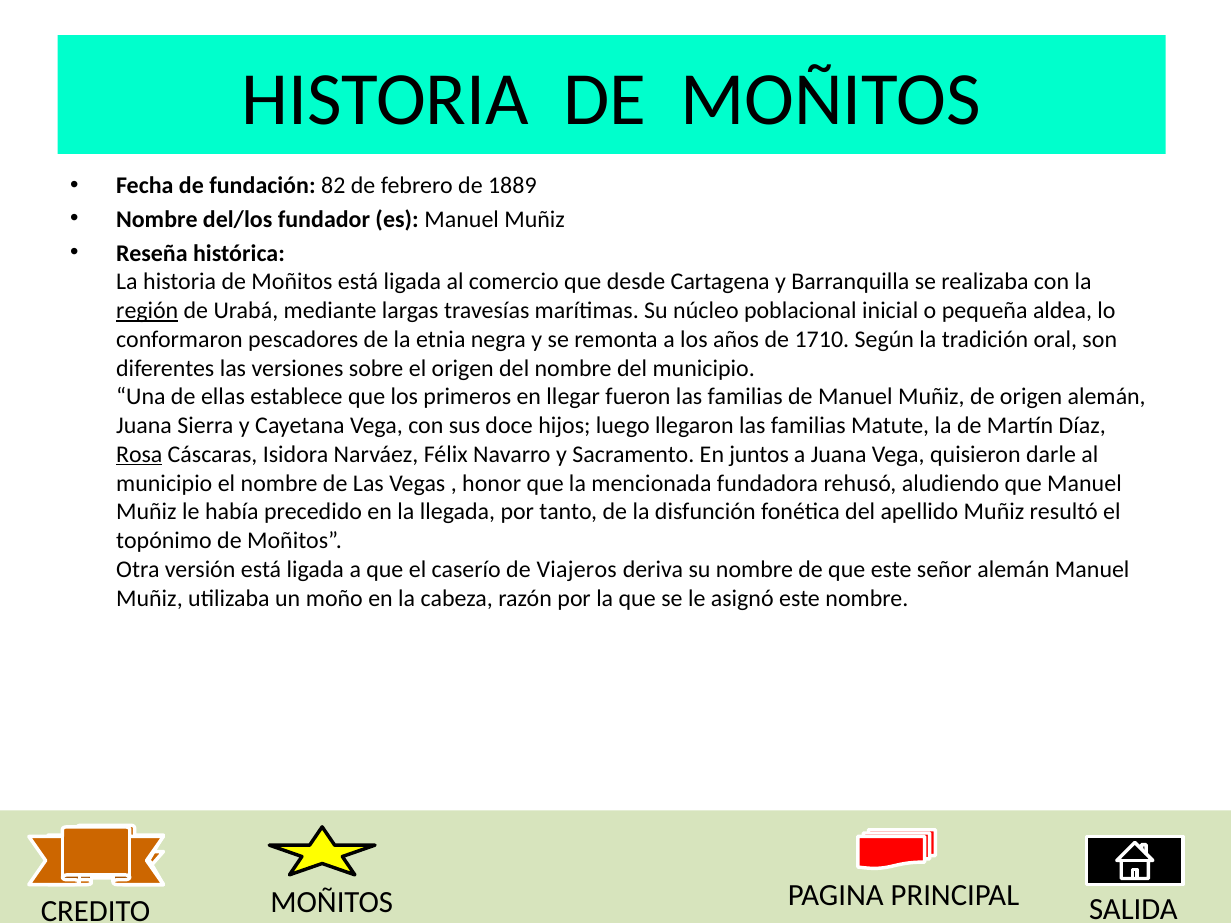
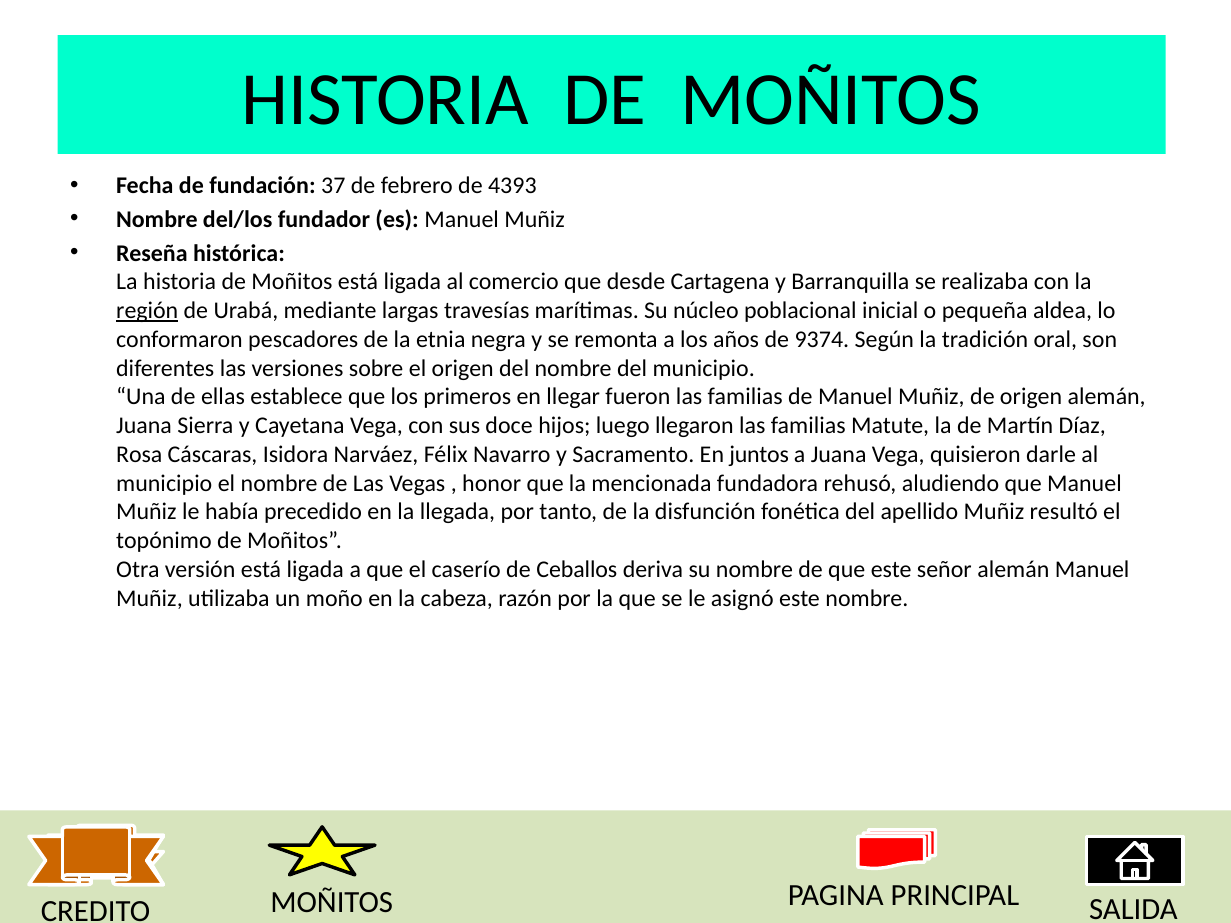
82: 82 -> 37 (333, 186)
1889: 1889 -> 4393 (512, 186)
1710: 1710 -> 9374 (822, 340)
Rosa underline: present -> none (139, 455)
Viajeros: Viajeros -> Ceballos (577, 570)
